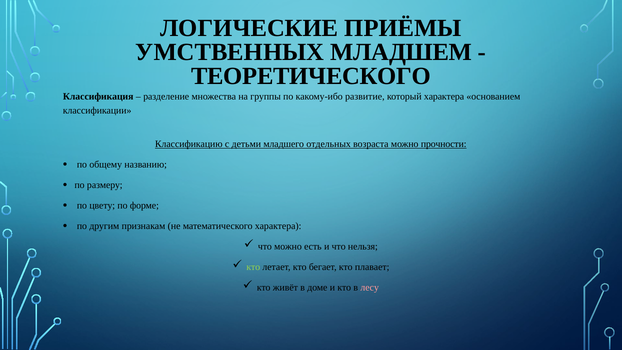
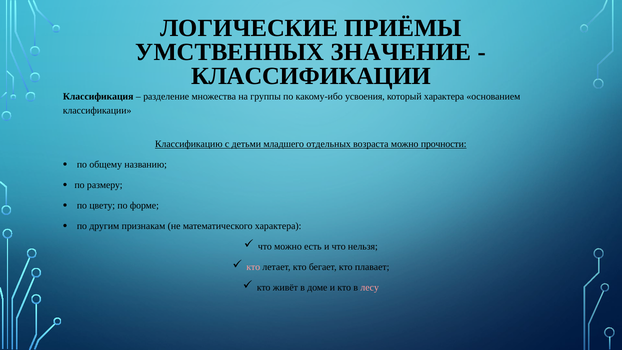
МЛАДШЕМ: МЛАДШЕМ -> ЗНАЧЕНИЕ (401, 52)
ТЕОРЕТИЧЕСКОГО: ТЕОРЕТИЧЕСКОГО -> КЛАССИФИКАЦИИ (311, 76)
развитие: развитие -> усвоения (365, 97)
кто colour: light green -> pink (253, 267)
